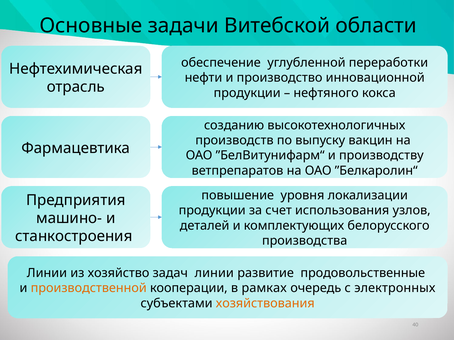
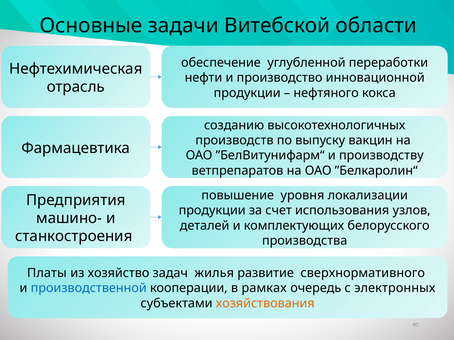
Линии: Линии -> Платы (47, 273)
задач линии: линии -> жилья (214, 273)
продовольственные: продовольственные -> сверхнормативного (363, 273)
производственной colour: orange -> blue (89, 289)
